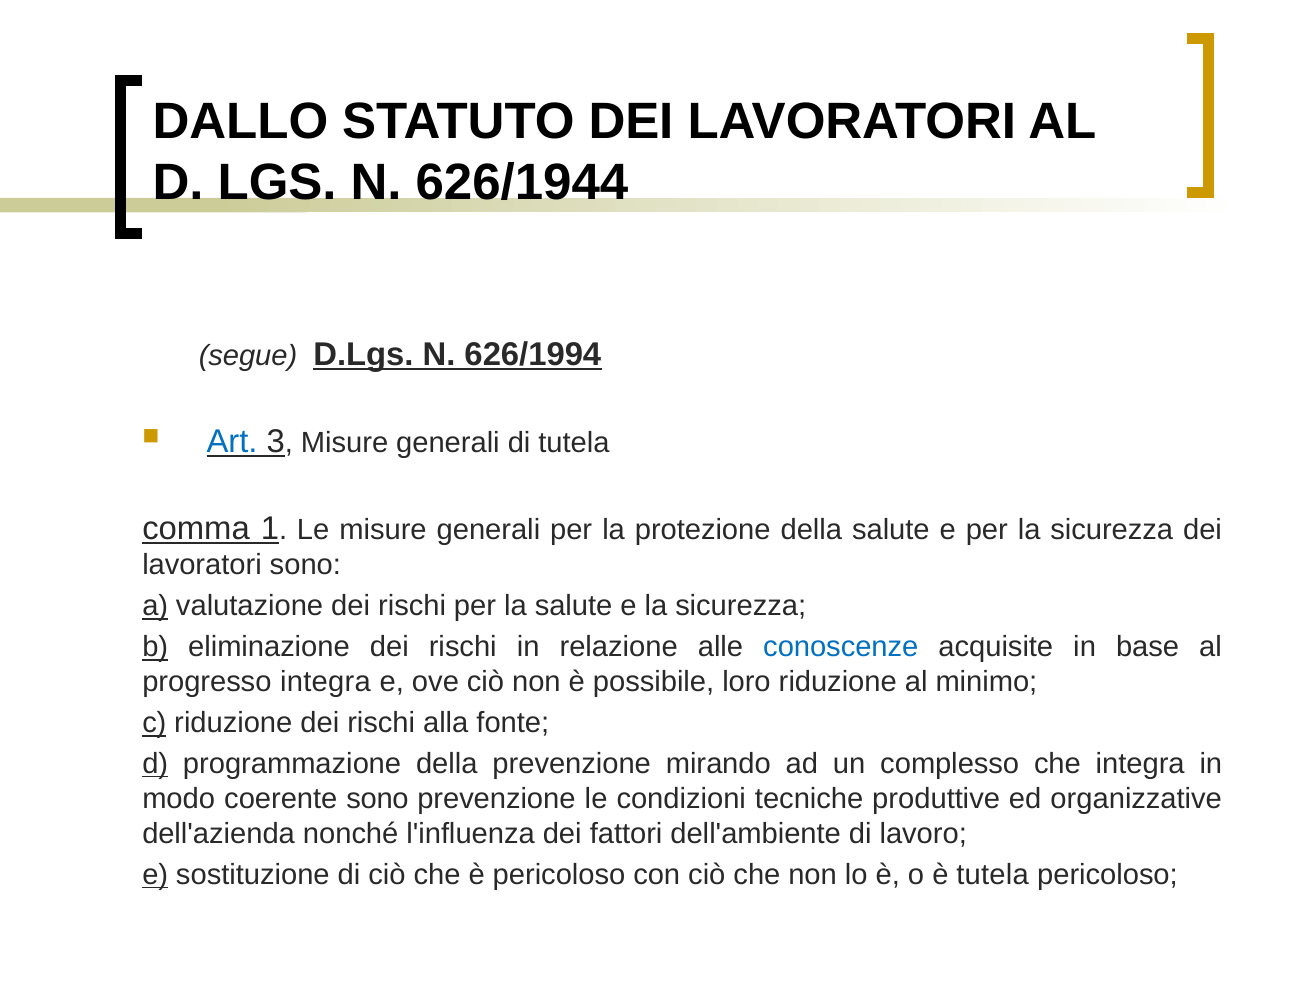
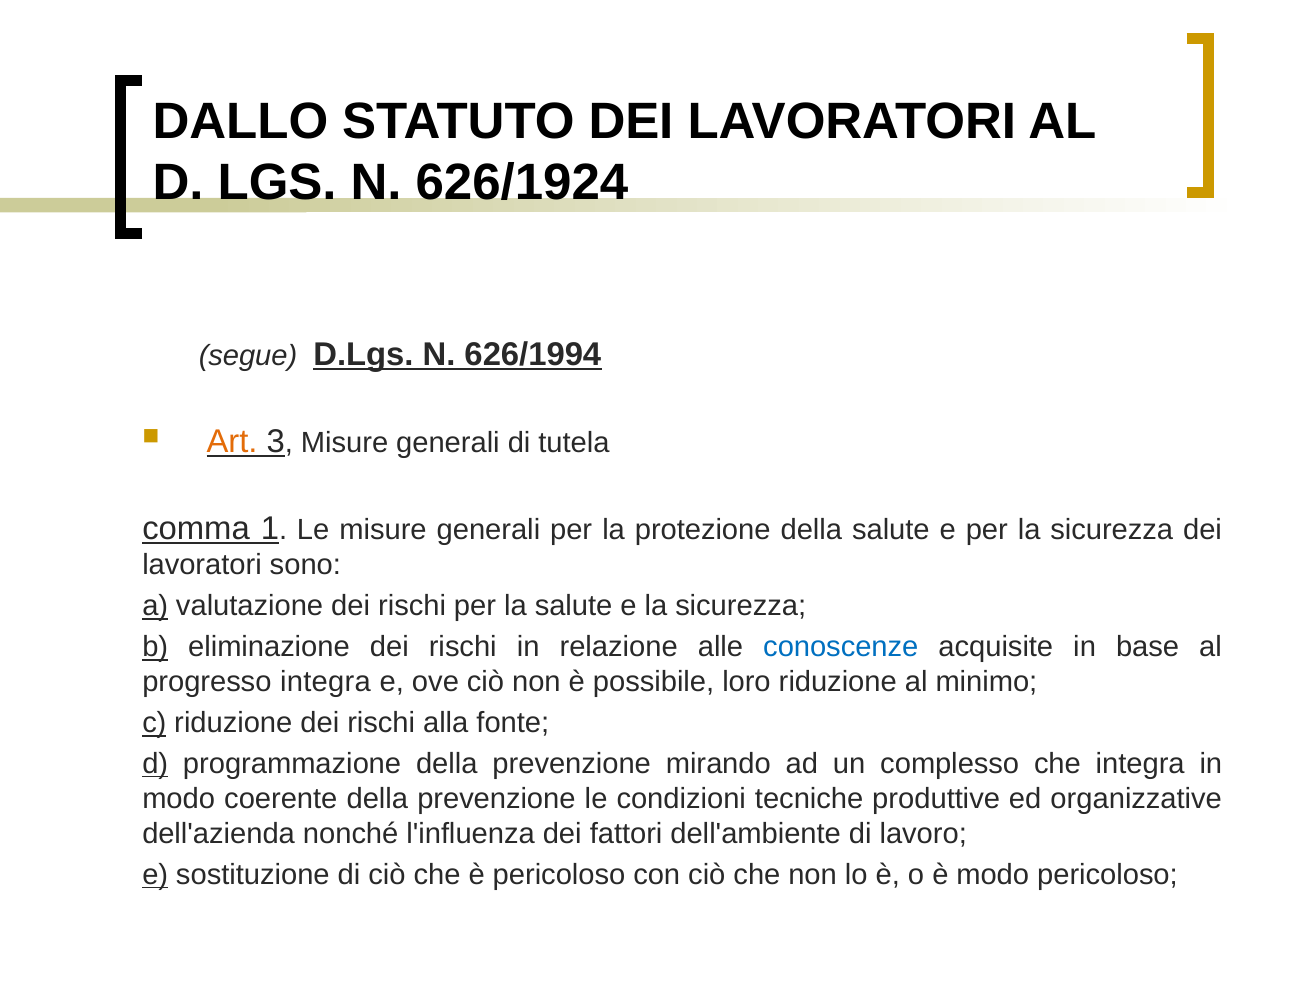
626/1944: 626/1944 -> 626/1924 (522, 183)
Art colour: blue -> orange (232, 441)
coerente sono: sono -> della (377, 798)
è tutela: tutela -> modo (993, 874)
